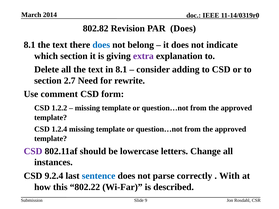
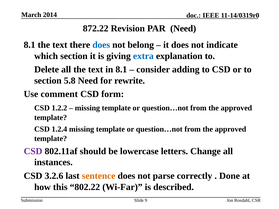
802.82: 802.82 -> 872.22 (96, 29)
PAR Does: Does -> Need (183, 29)
extra colour: purple -> blue (143, 56)
2.7: 2.7 -> 5.8 (70, 81)
9.2.4: 9.2.4 -> 3.2.6 (54, 176)
sentence colour: blue -> orange (99, 176)
With: With -> Done (230, 176)
